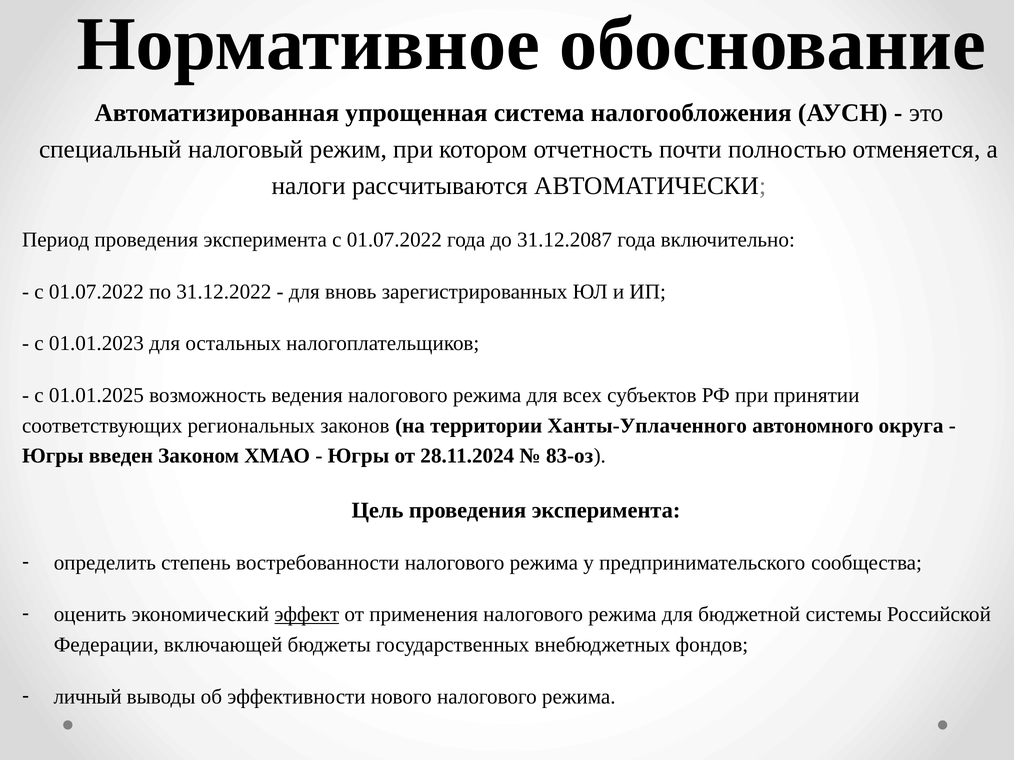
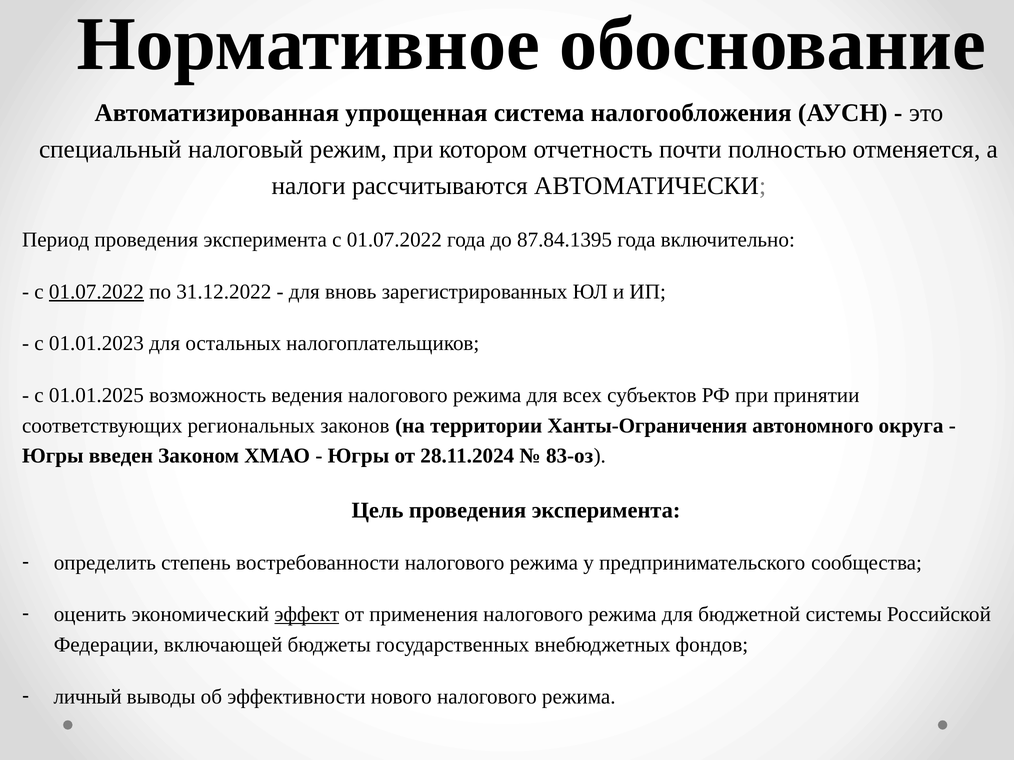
31.12.2087: 31.12.2087 -> 87.84.1395 (565, 240)
01.07.2022 underline: none -> present (96, 292)
Ханты-Уплаченного: Ханты-Уплаченного -> Ханты-Ограничения (647, 426)
